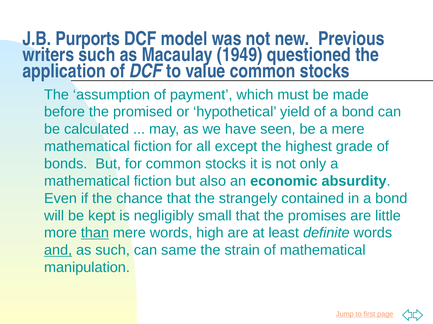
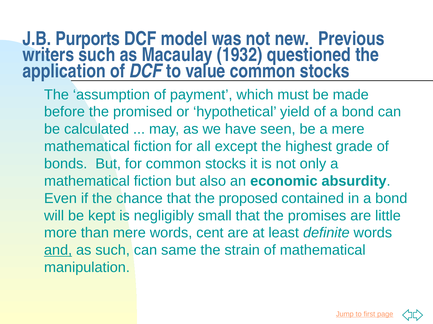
1949: 1949 -> 1932 (240, 55)
strangely: strangely -> proposed (248, 199)
than underline: present -> none (95, 233)
high: high -> cent (210, 233)
